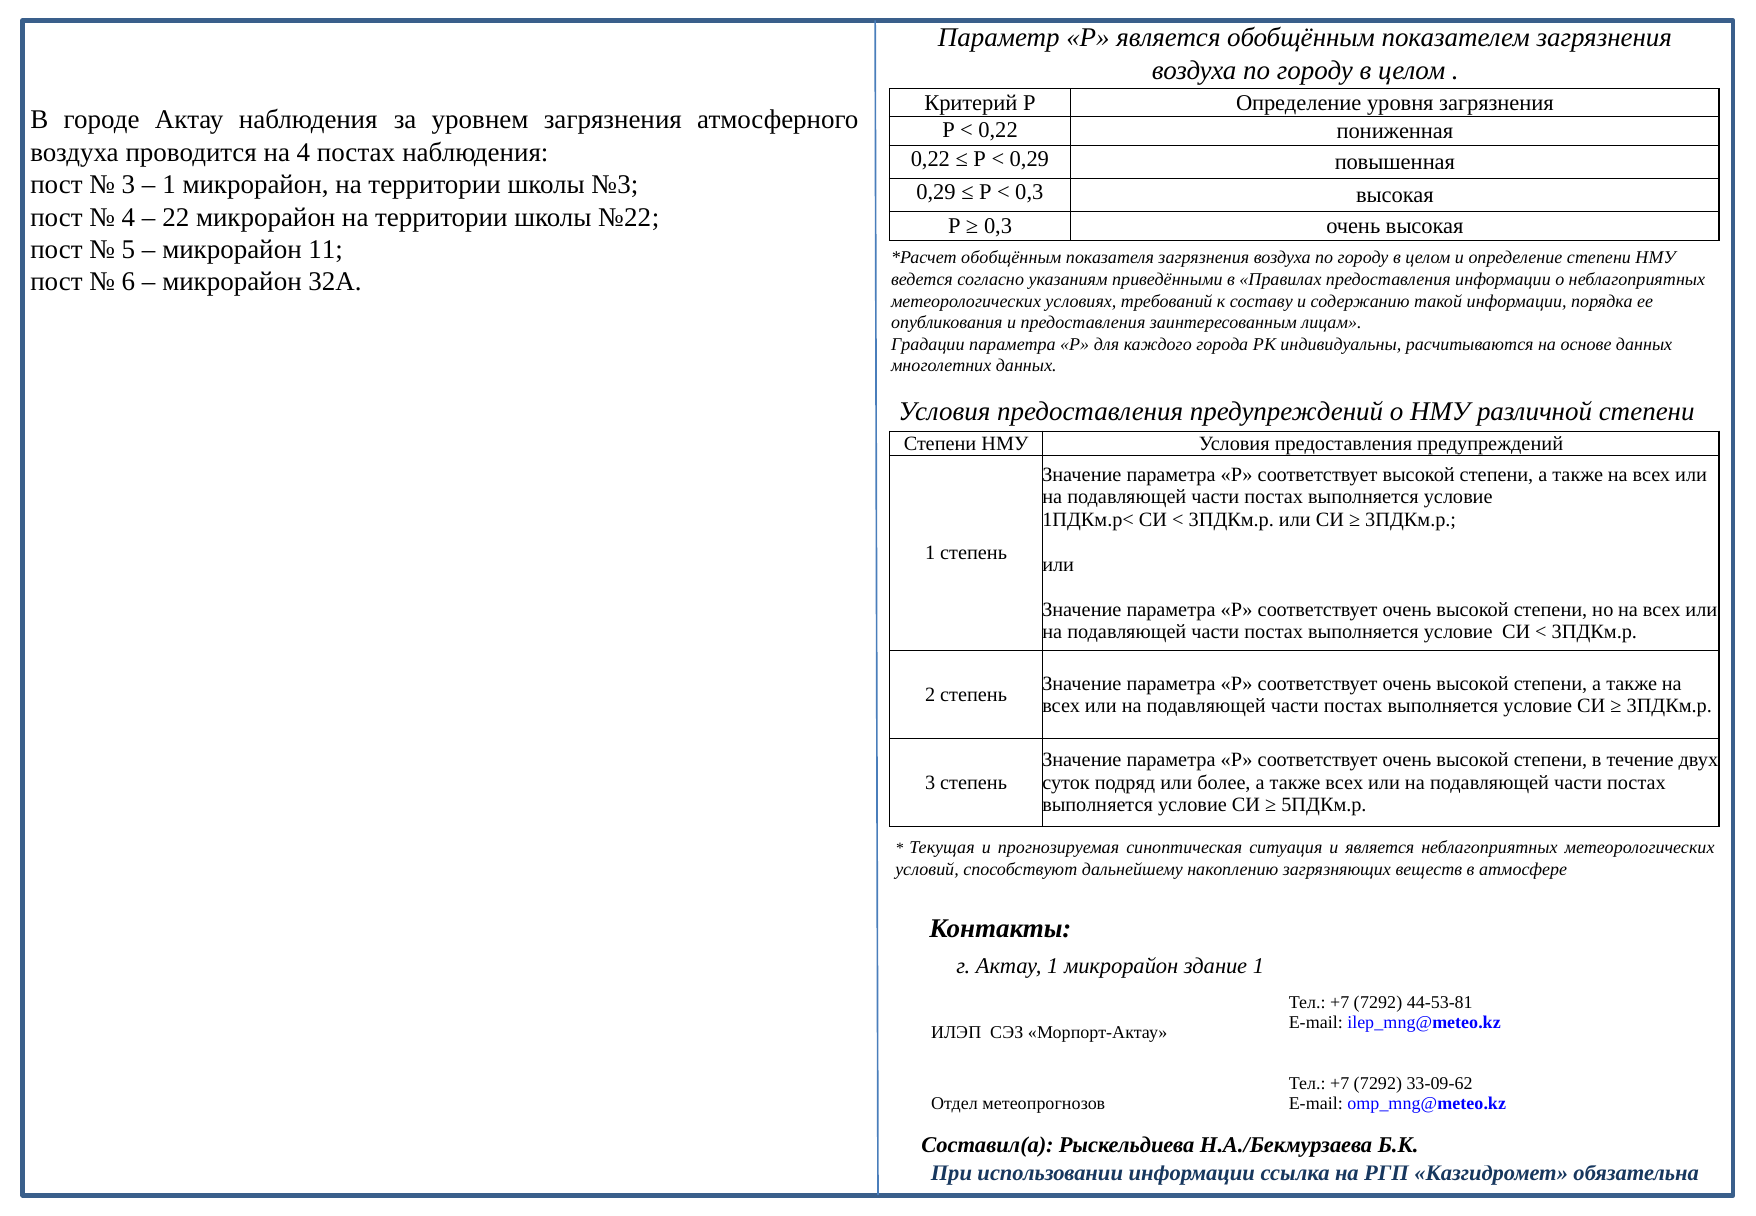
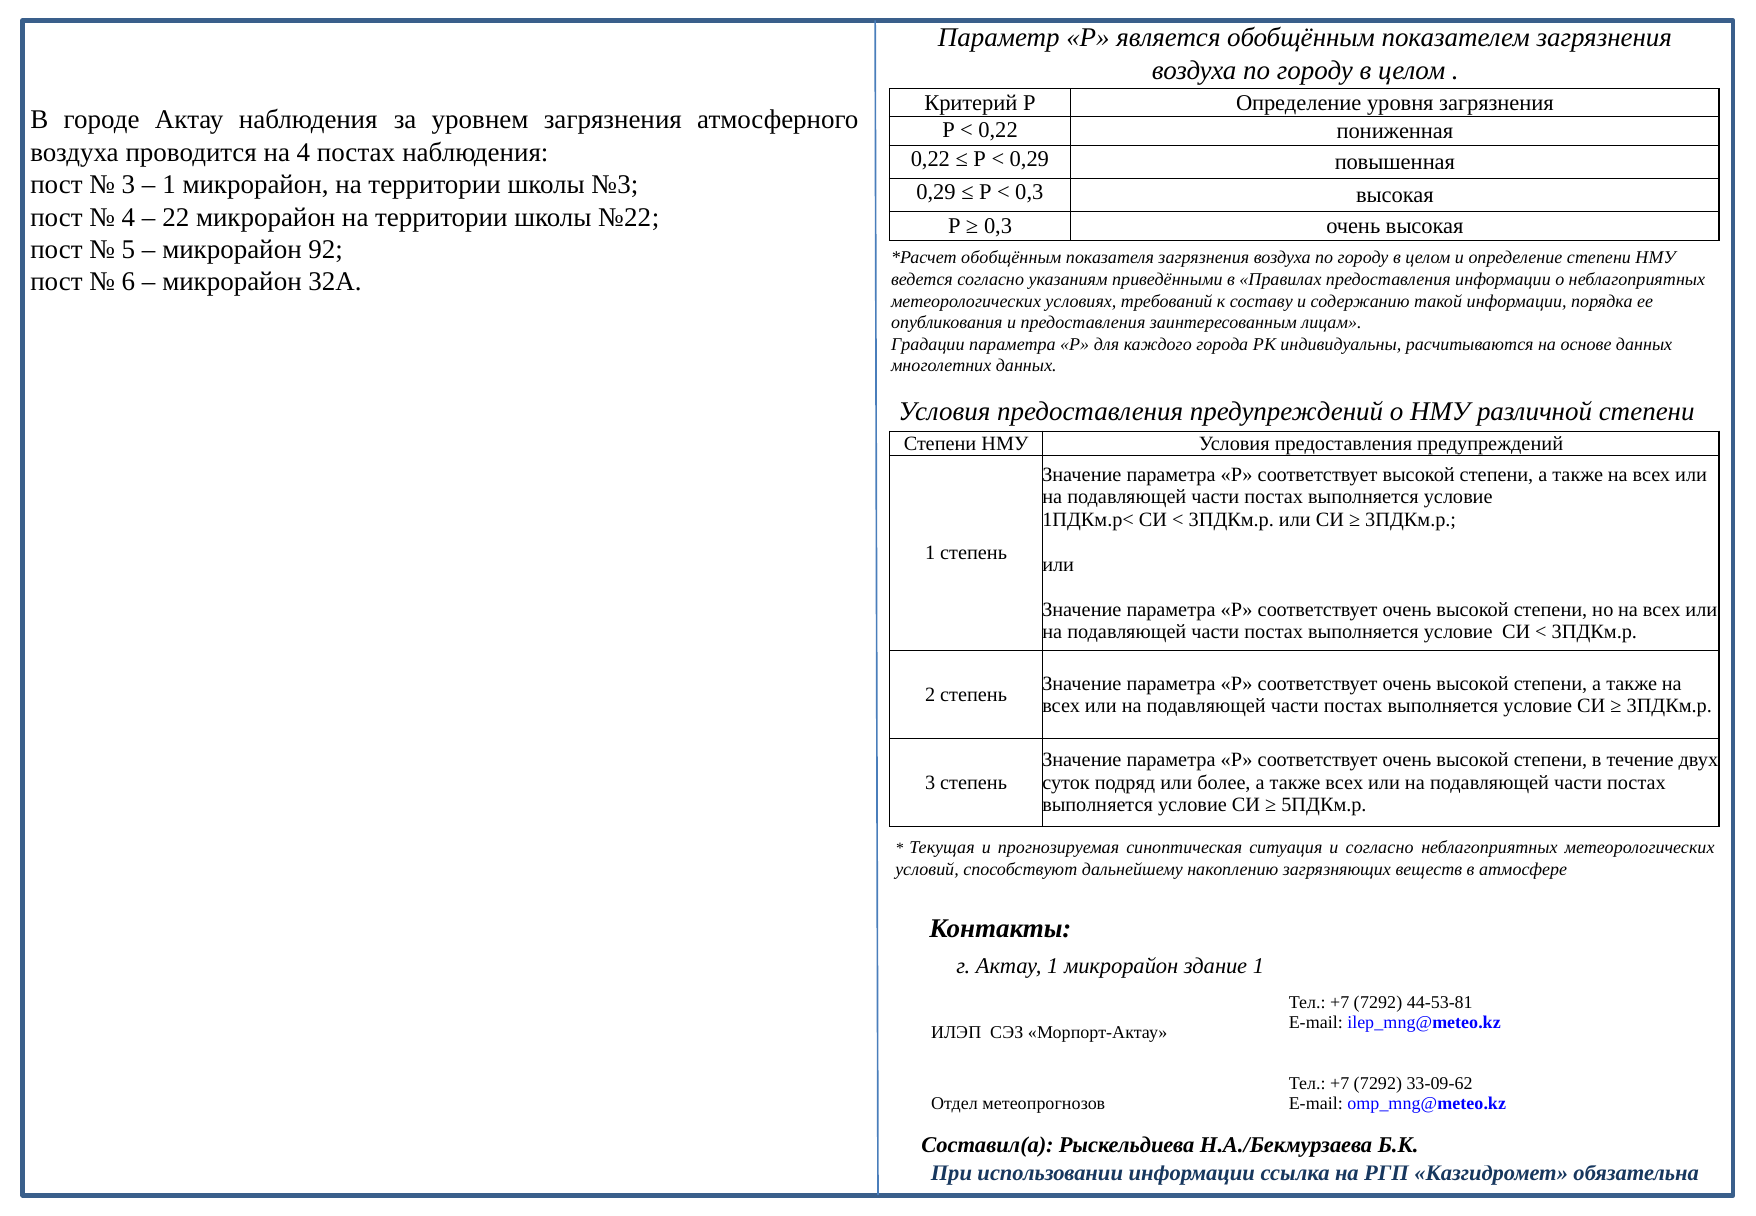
11: 11 -> 92 (326, 250)
и является: является -> согласно (1380, 848)
